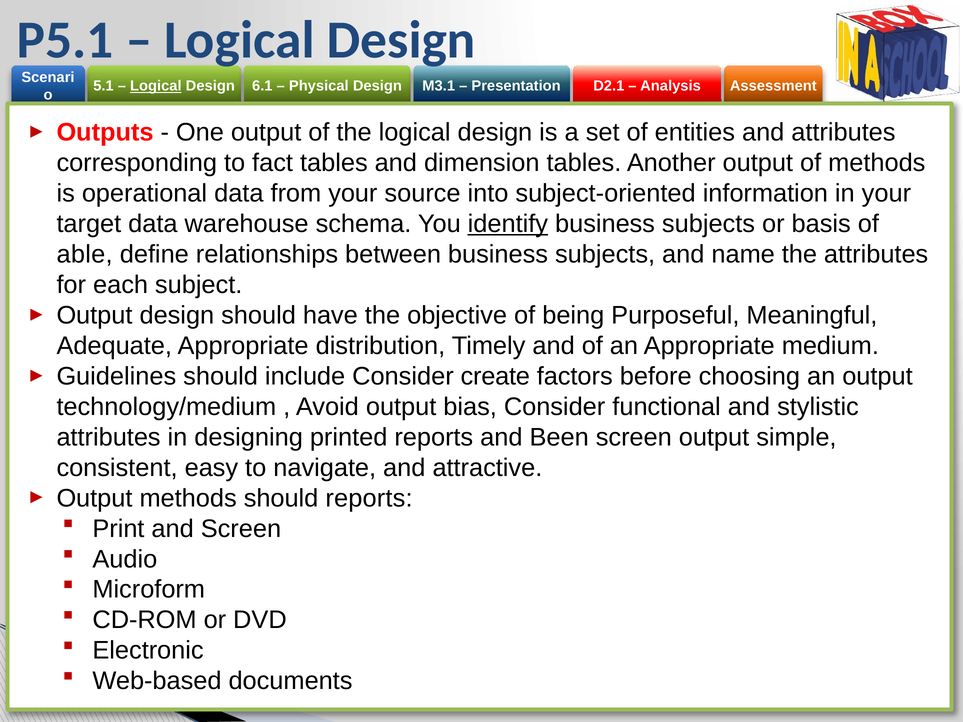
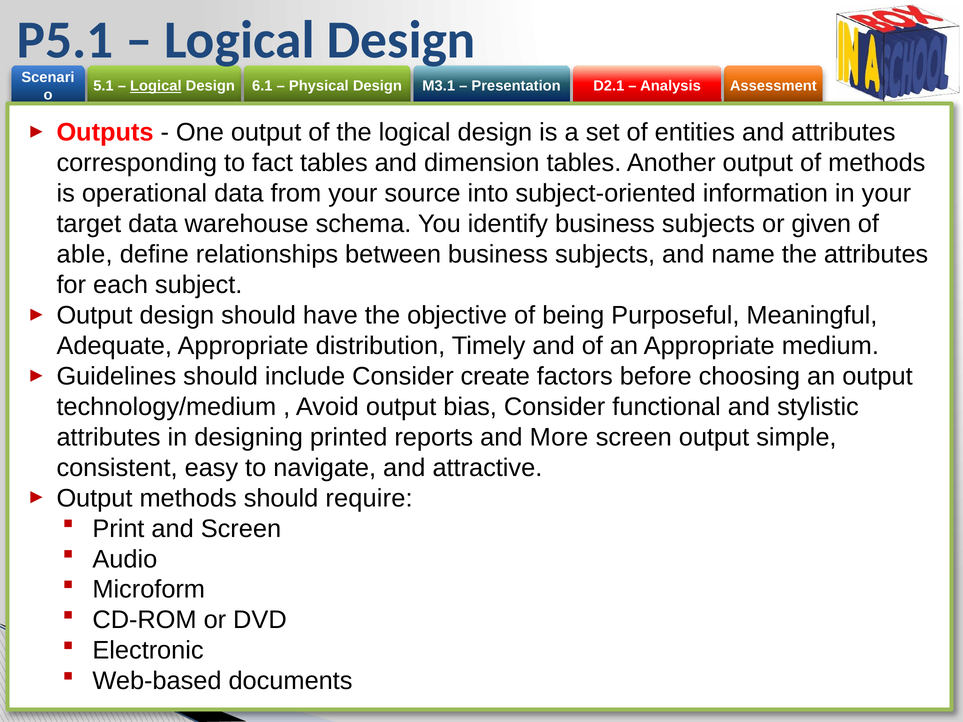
identify underline: present -> none (508, 224)
basis: basis -> given (821, 224)
Been: Been -> More (559, 437)
should reports: reports -> require (369, 498)
